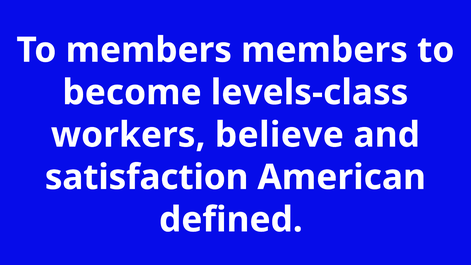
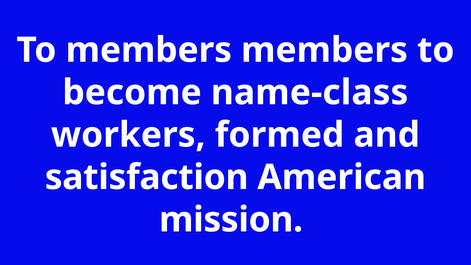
levels-class: levels-class -> name-class (310, 93)
believe: believe -> formed (280, 135)
defined: defined -> mission (231, 220)
